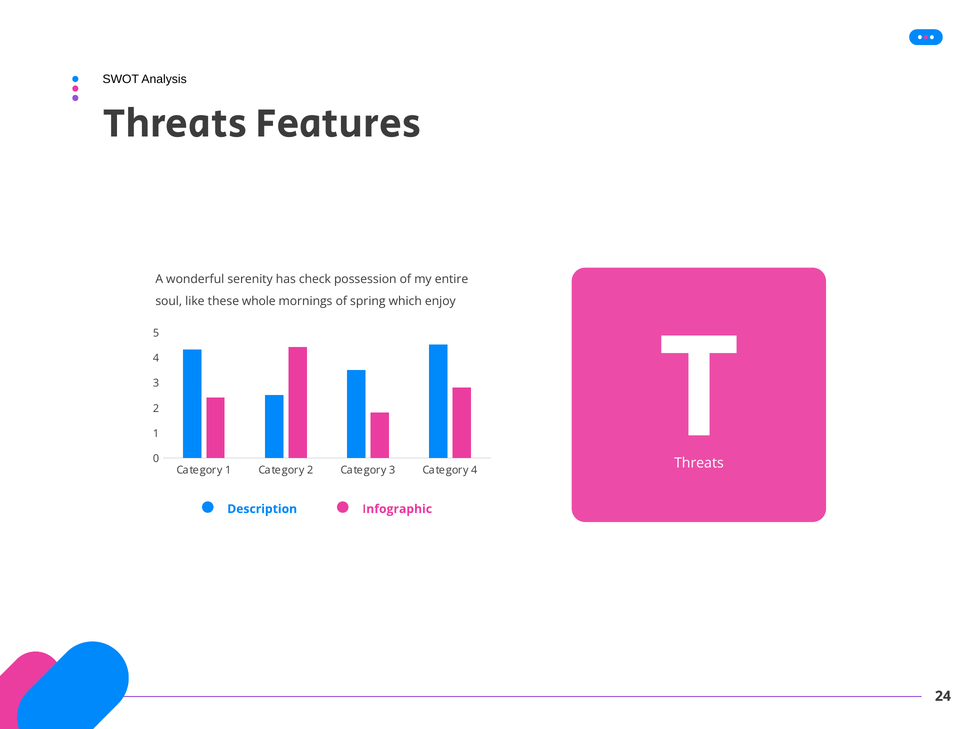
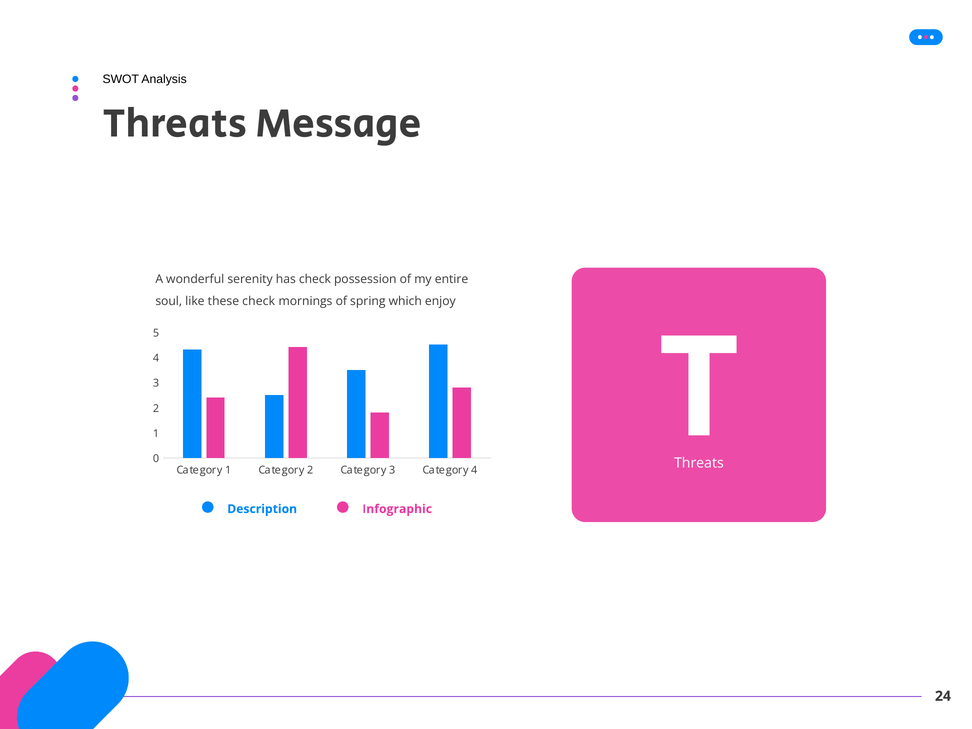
Features: Features -> Message (338, 123)
these whole: whole -> check (259, 301)
